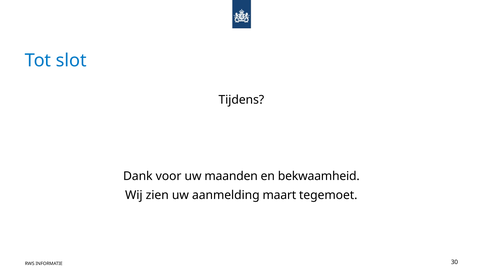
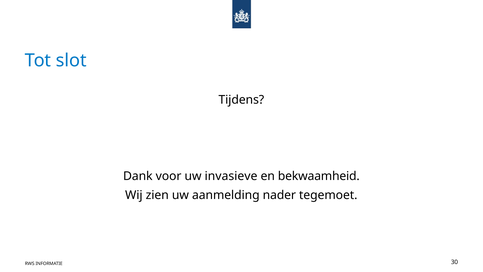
maanden: maanden -> invasieve (231, 176)
maart: maart -> nader (279, 195)
